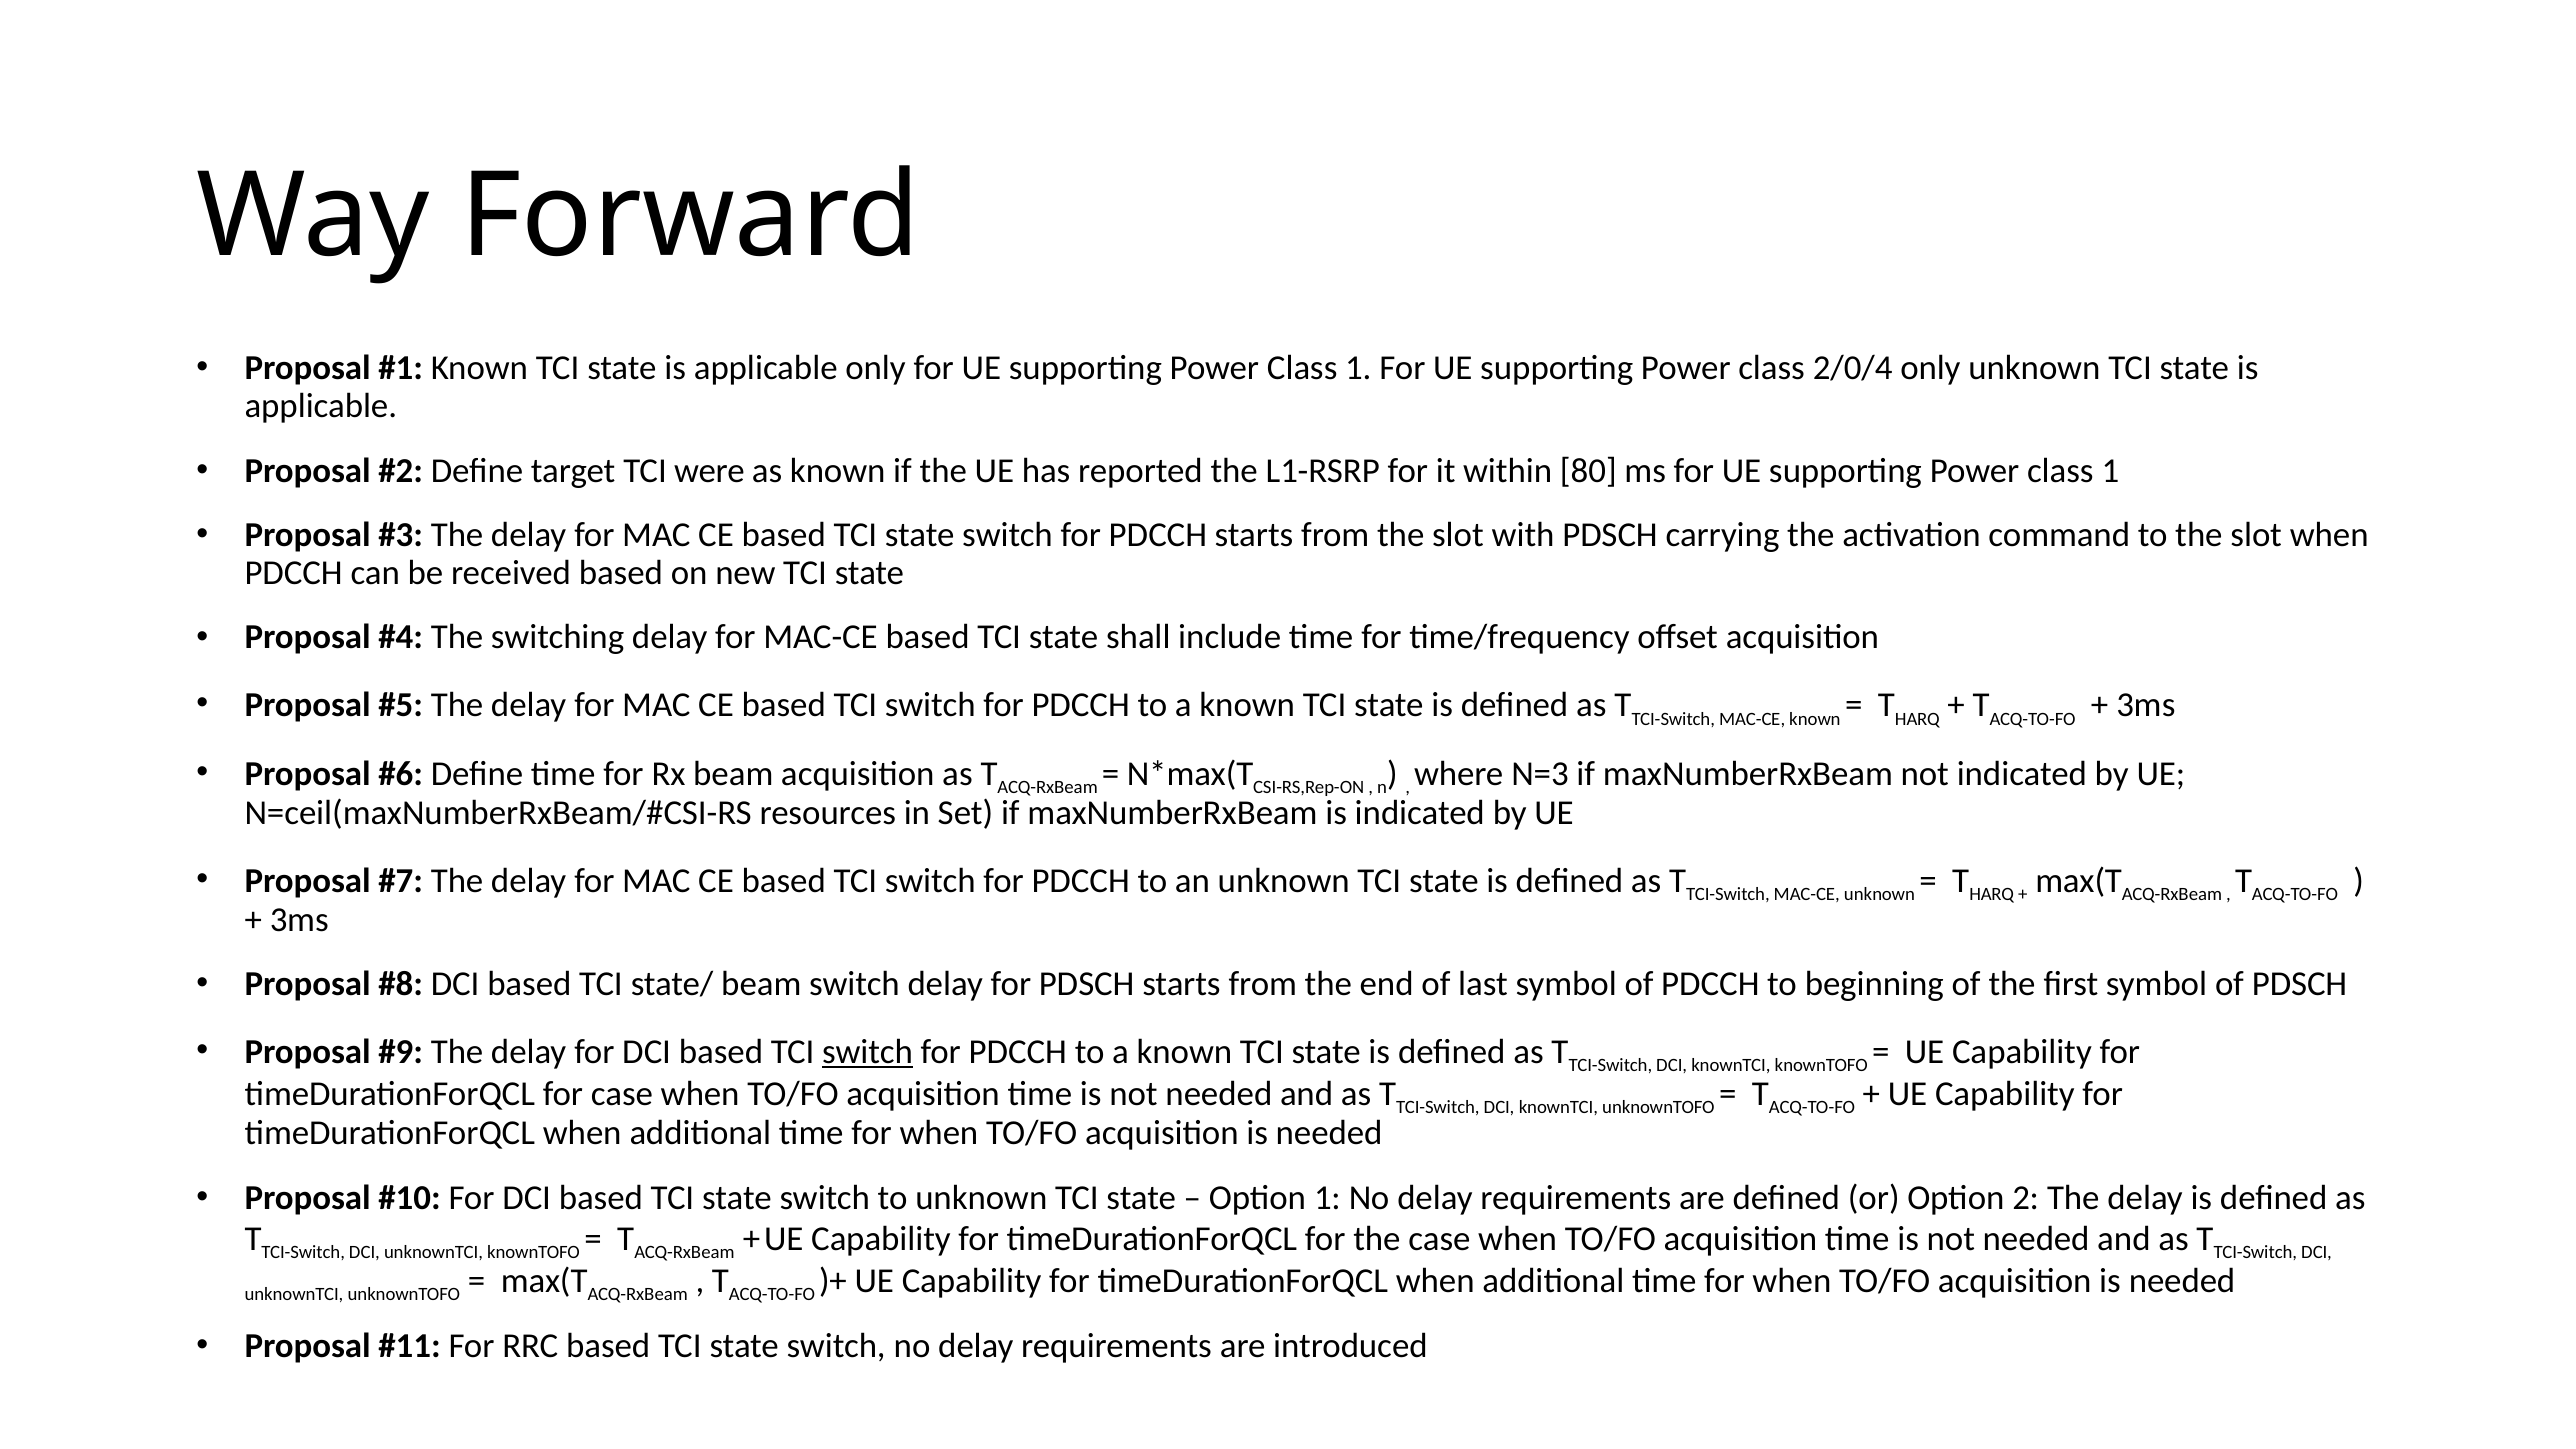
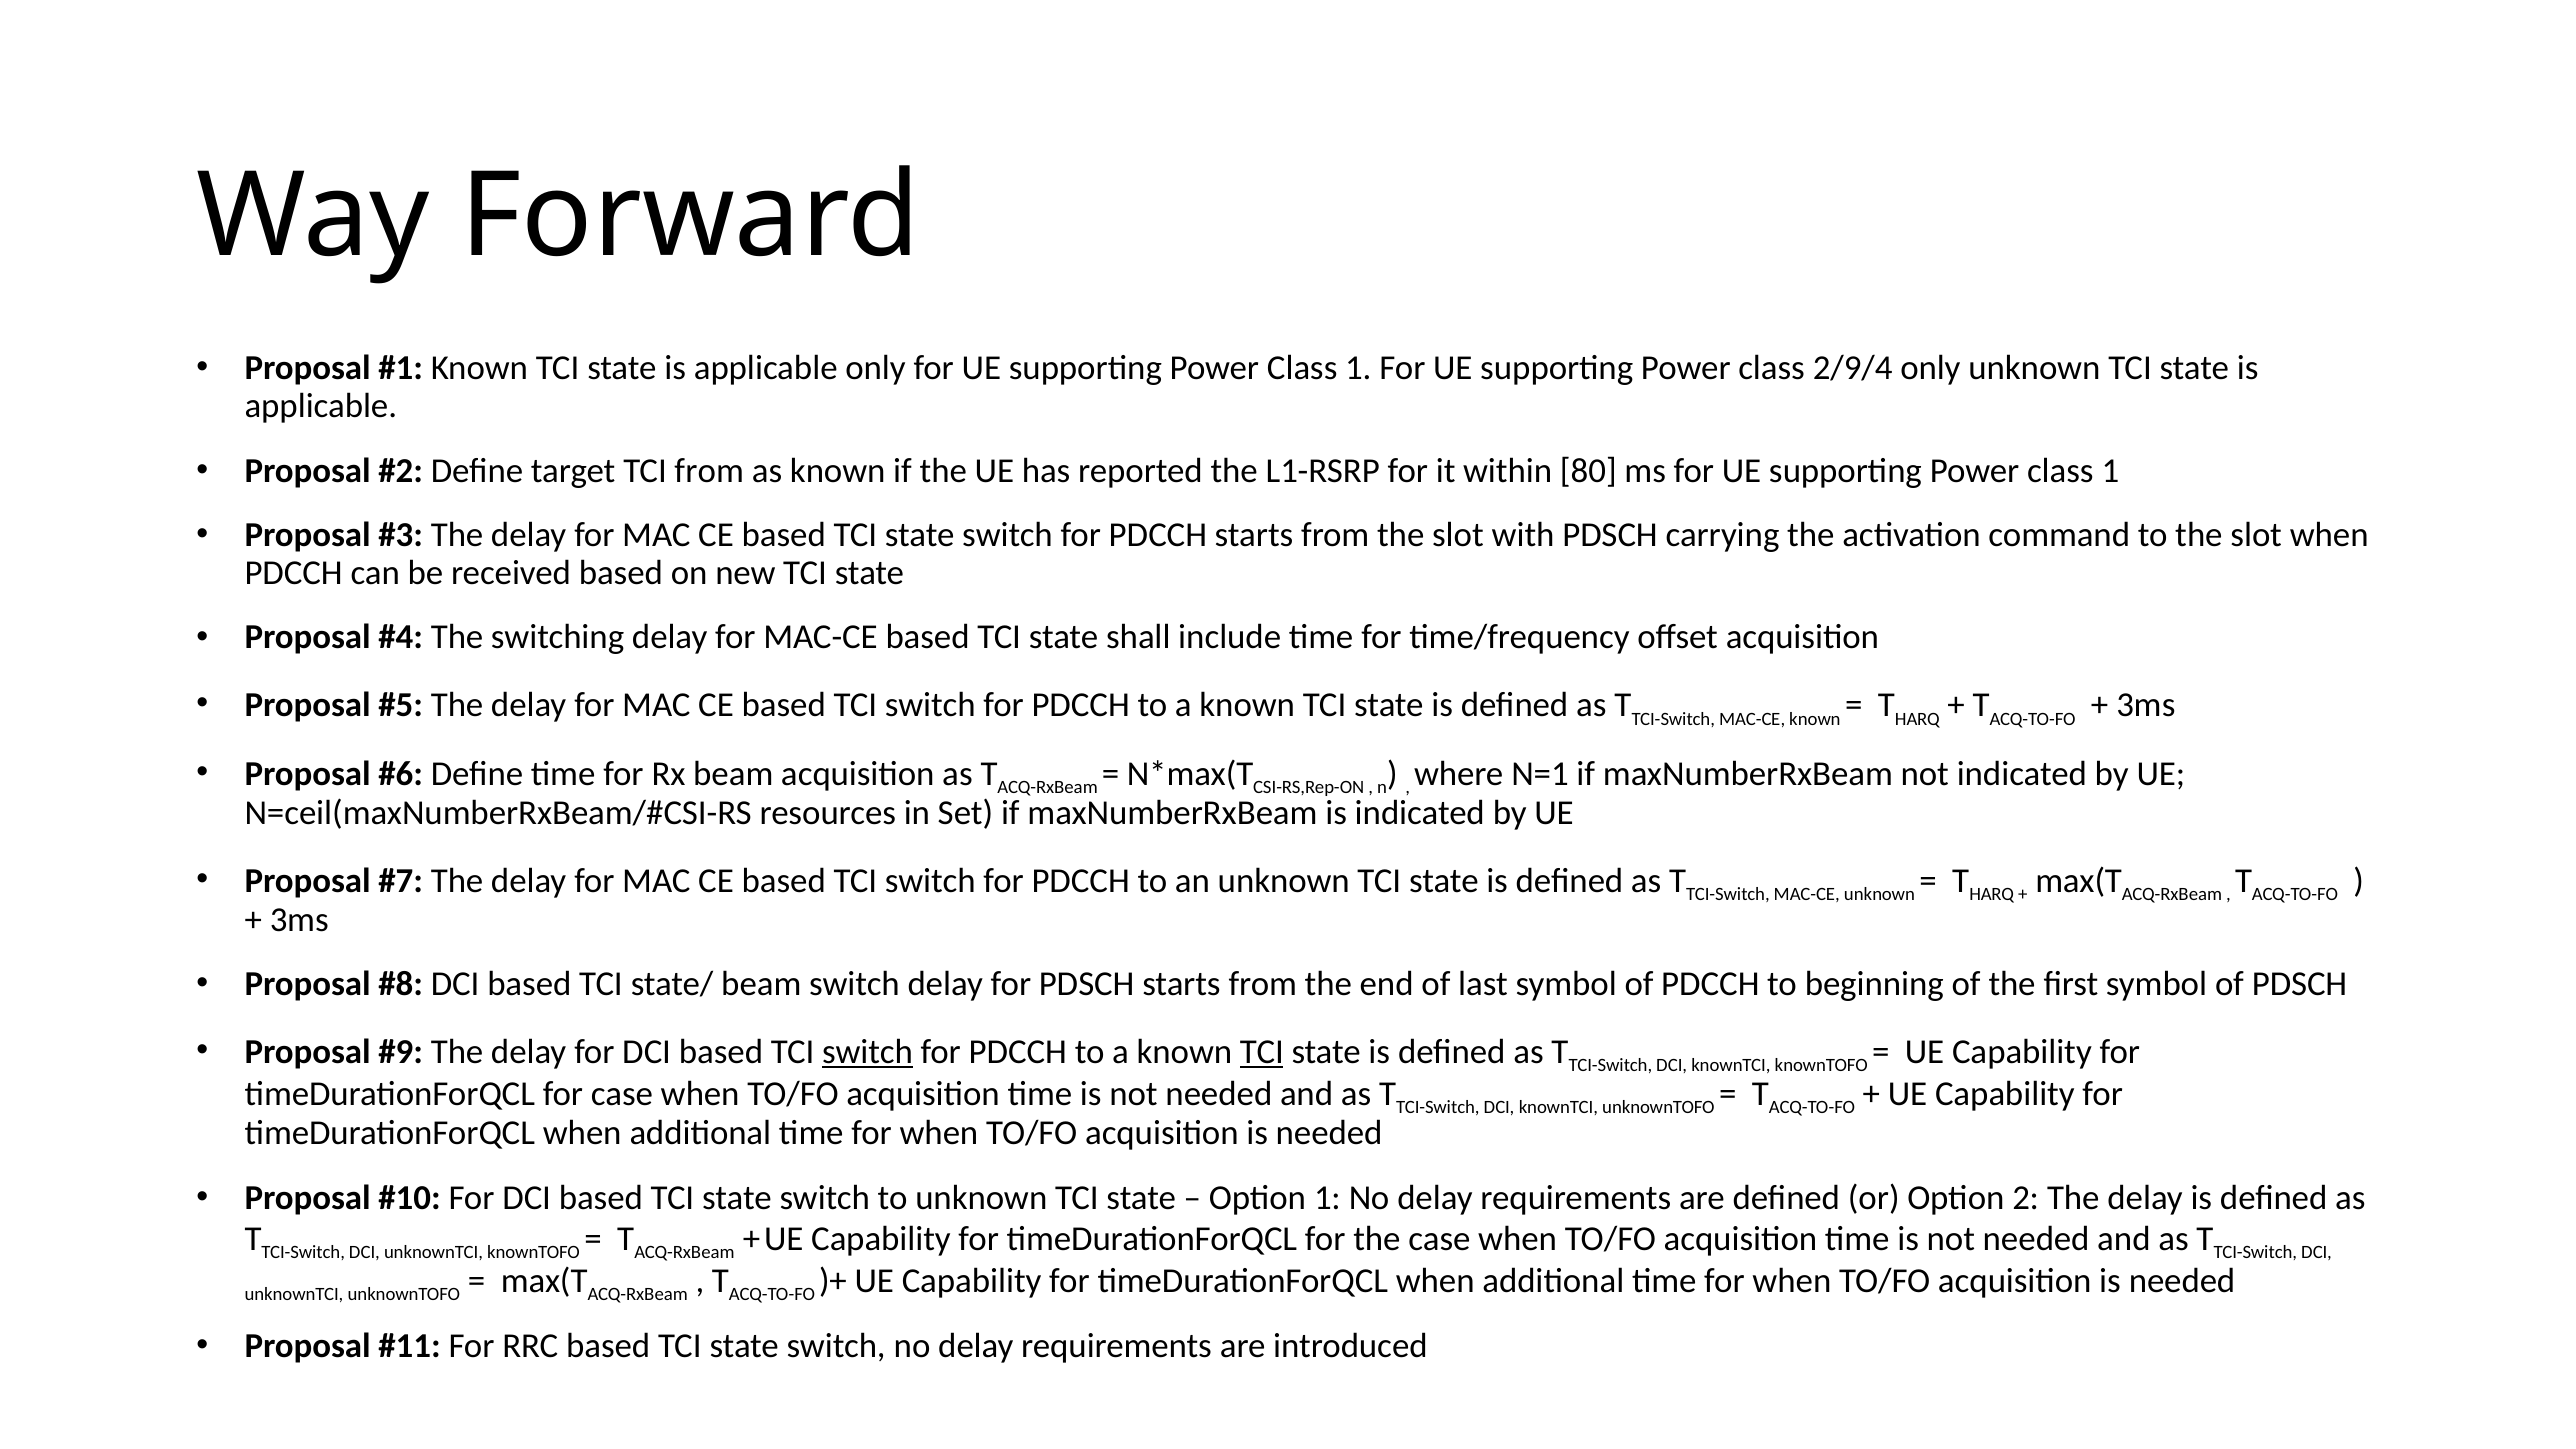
2/0/4: 2/0/4 -> 2/9/4 (1853, 368)
TCI were: were -> from (709, 471)
N=3: N=3 -> N=1 (1540, 774)
TCI underline: none -> present (1262, 1052)
